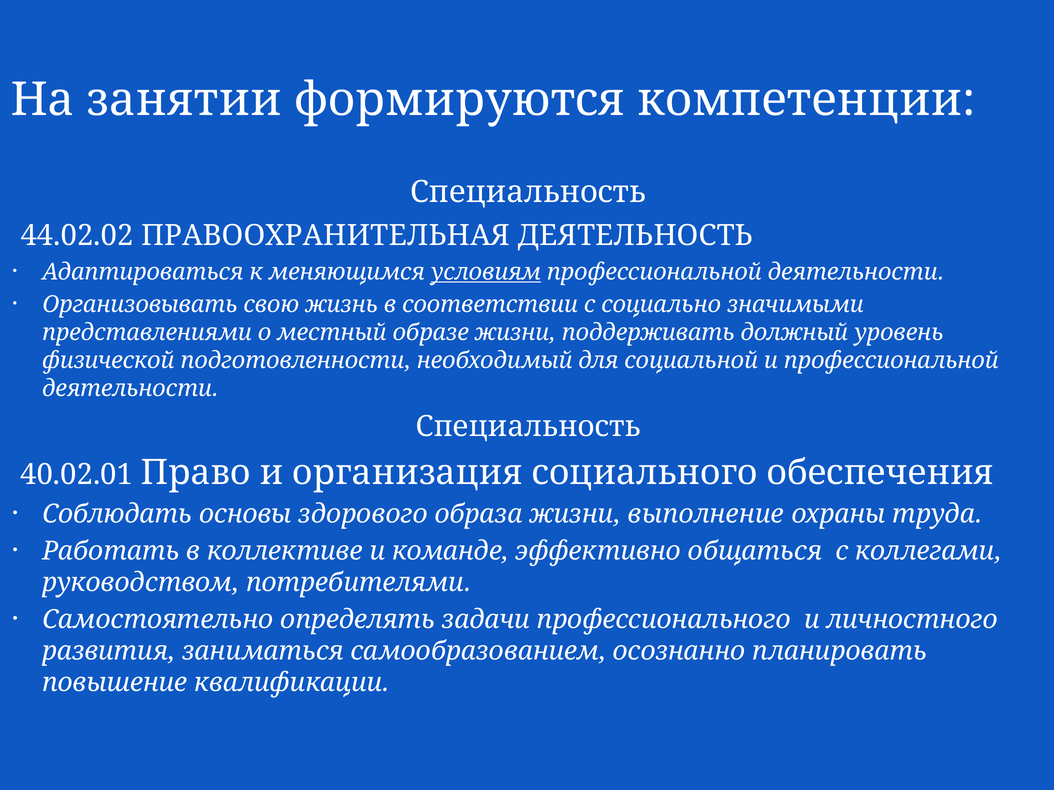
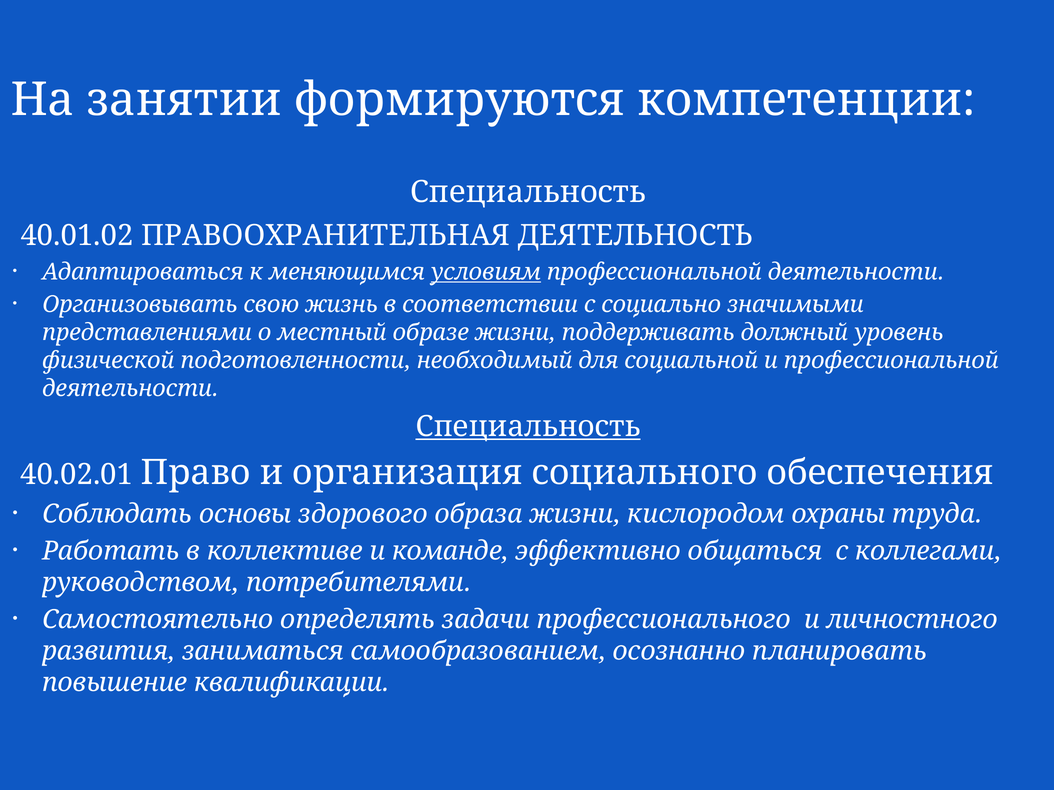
44.02.02: 44.02.02 -> 40.01.02 (77, 236)
Специальность underline: none -> present (528, 427)
выполнение: выполнение -> кислородом (706, 515)
